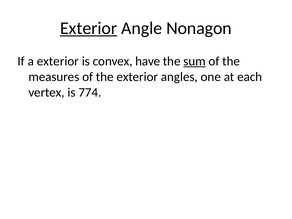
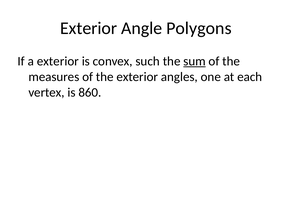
Exterior underline: present -> none (89, 28)
Nonagon: Nonagon -> Polygons (199, 28)
have: have -> such (148, 61)
774: 774 -> 860 (90, 92)
